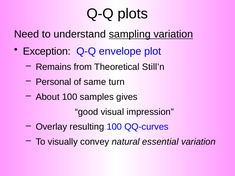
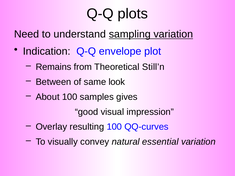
Exception: Exception -> Indication (47, 51)
Personal: Personal -> Between (53, 82)
turn: turn -> look (117, 82)
